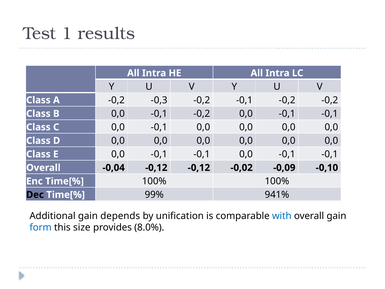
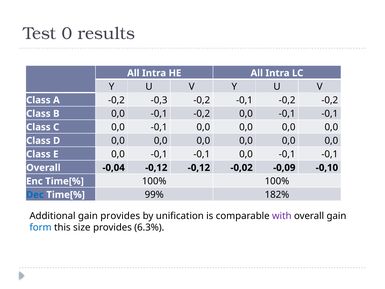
1: 1 -> 0 (67, 33)
Dec colour: black -> blue (35, 195)
941%: 941% -> 182% (277, 195)
gain depends: depends -> provides (120, 216)
with colour: blue -> purple (282, 216)
8.0%: 8.0% -> 6.3% (149, 227)
